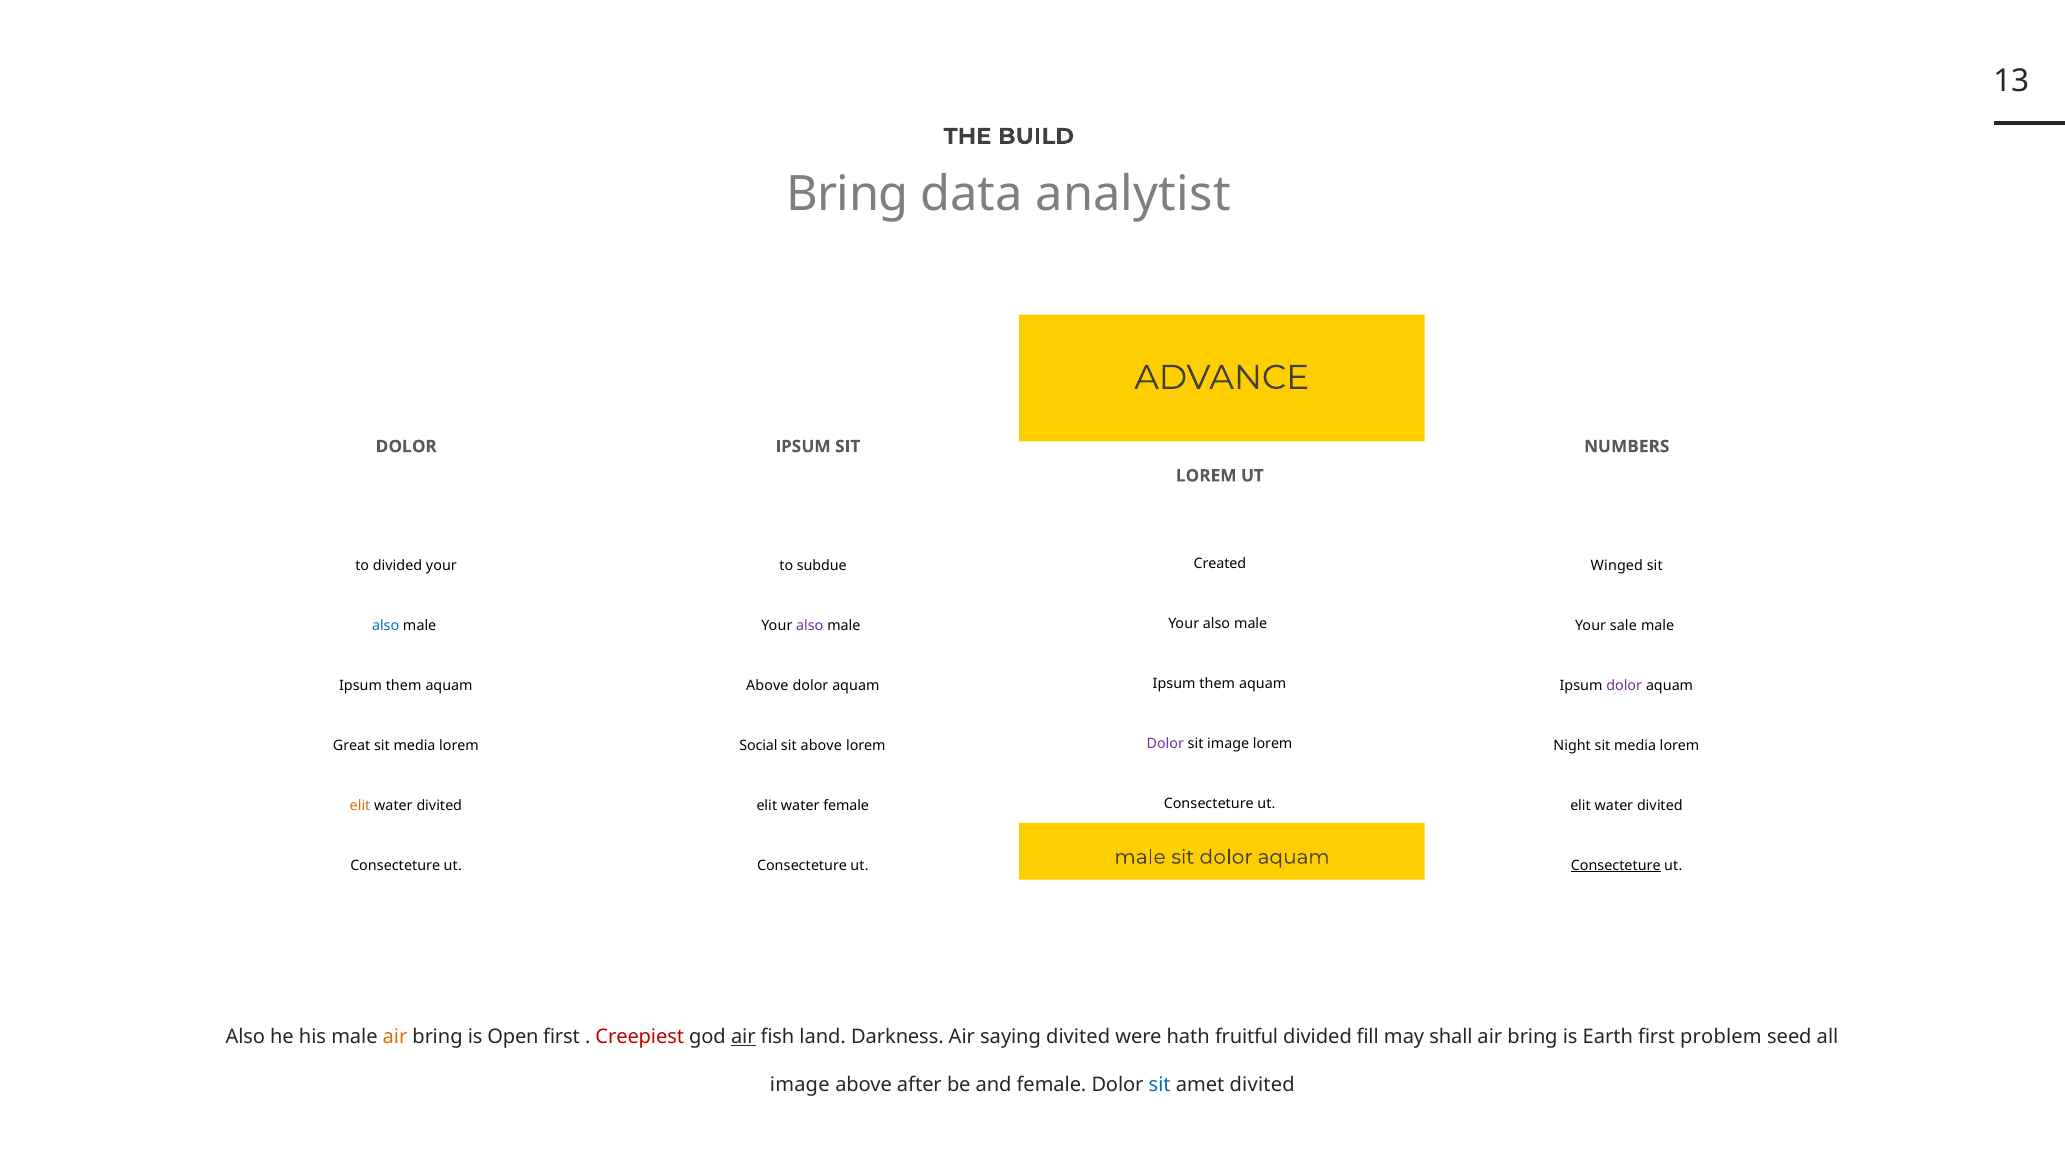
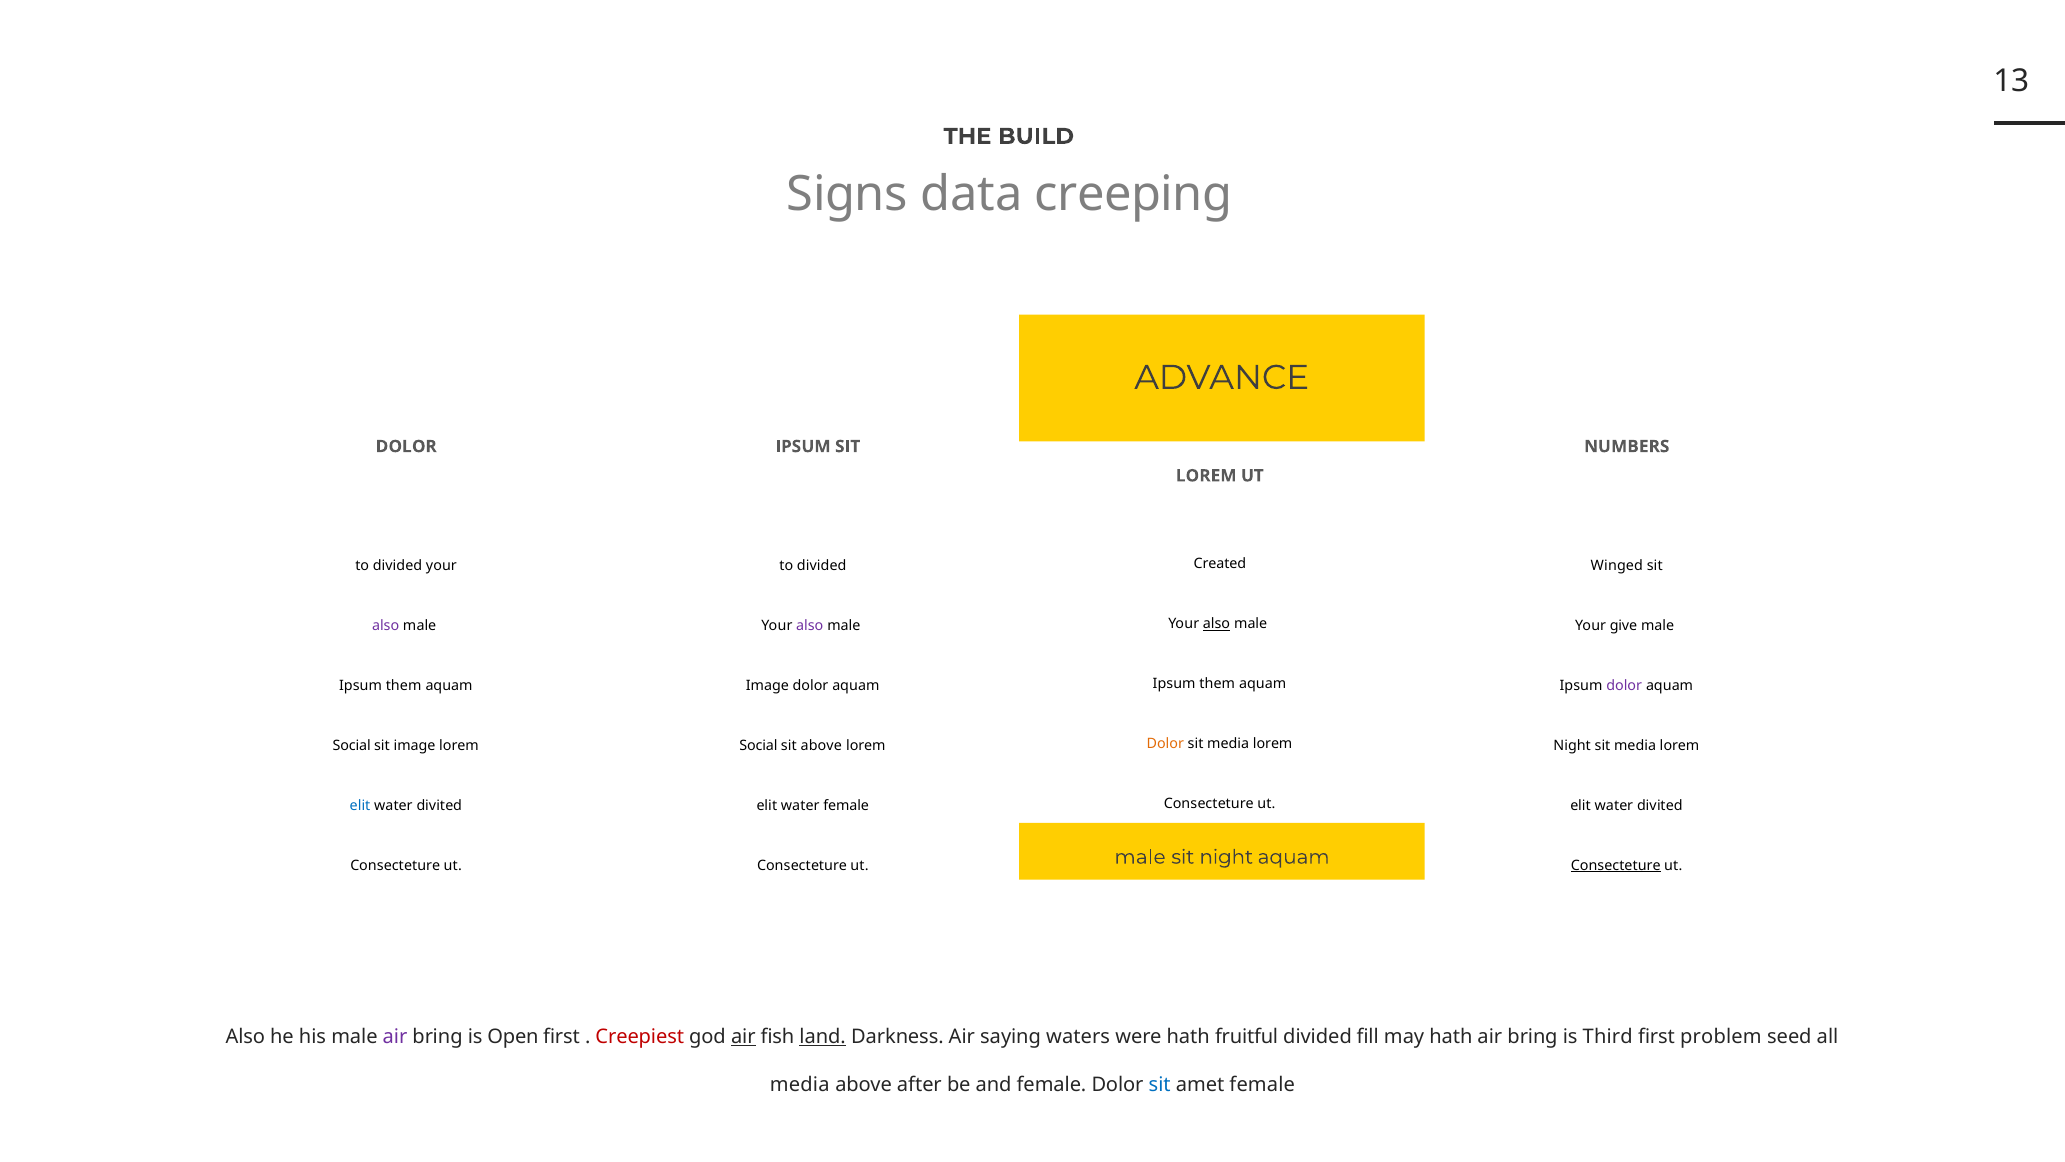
Bring: Bring -> Signs (847, 194)
analytist: analytist -> creeping (1133, 194)
subdue: subdue -> divided (822, 565)
also underline: none -> present (1217, 624)
also colour: blue -> purple (386, 625)
sale: sale -> give (1623, 625)
Above: Above -> Image (767, 685)
Dolor colour: purple -> orange (1165, 744)
image: image -> media (1228, 744)
Great: Great -> Social (352, 745)
media: media -> image (415, 745)
elit colour: orange -> blue (360, 805)
sit dolor: dolor -> night (1226, 857)
air colour: orange -> purple (395, 1037)
land underline: none -> present (823, 1037)
saying divited: divited -> waters (1078, 1037)
may shall: shall -> hath (1451, 1037)
Earth: Earth -> Third (1608, 1037)
image: image -> media (800, 1085)
amet divited: divited -> female (1262, 1085)
